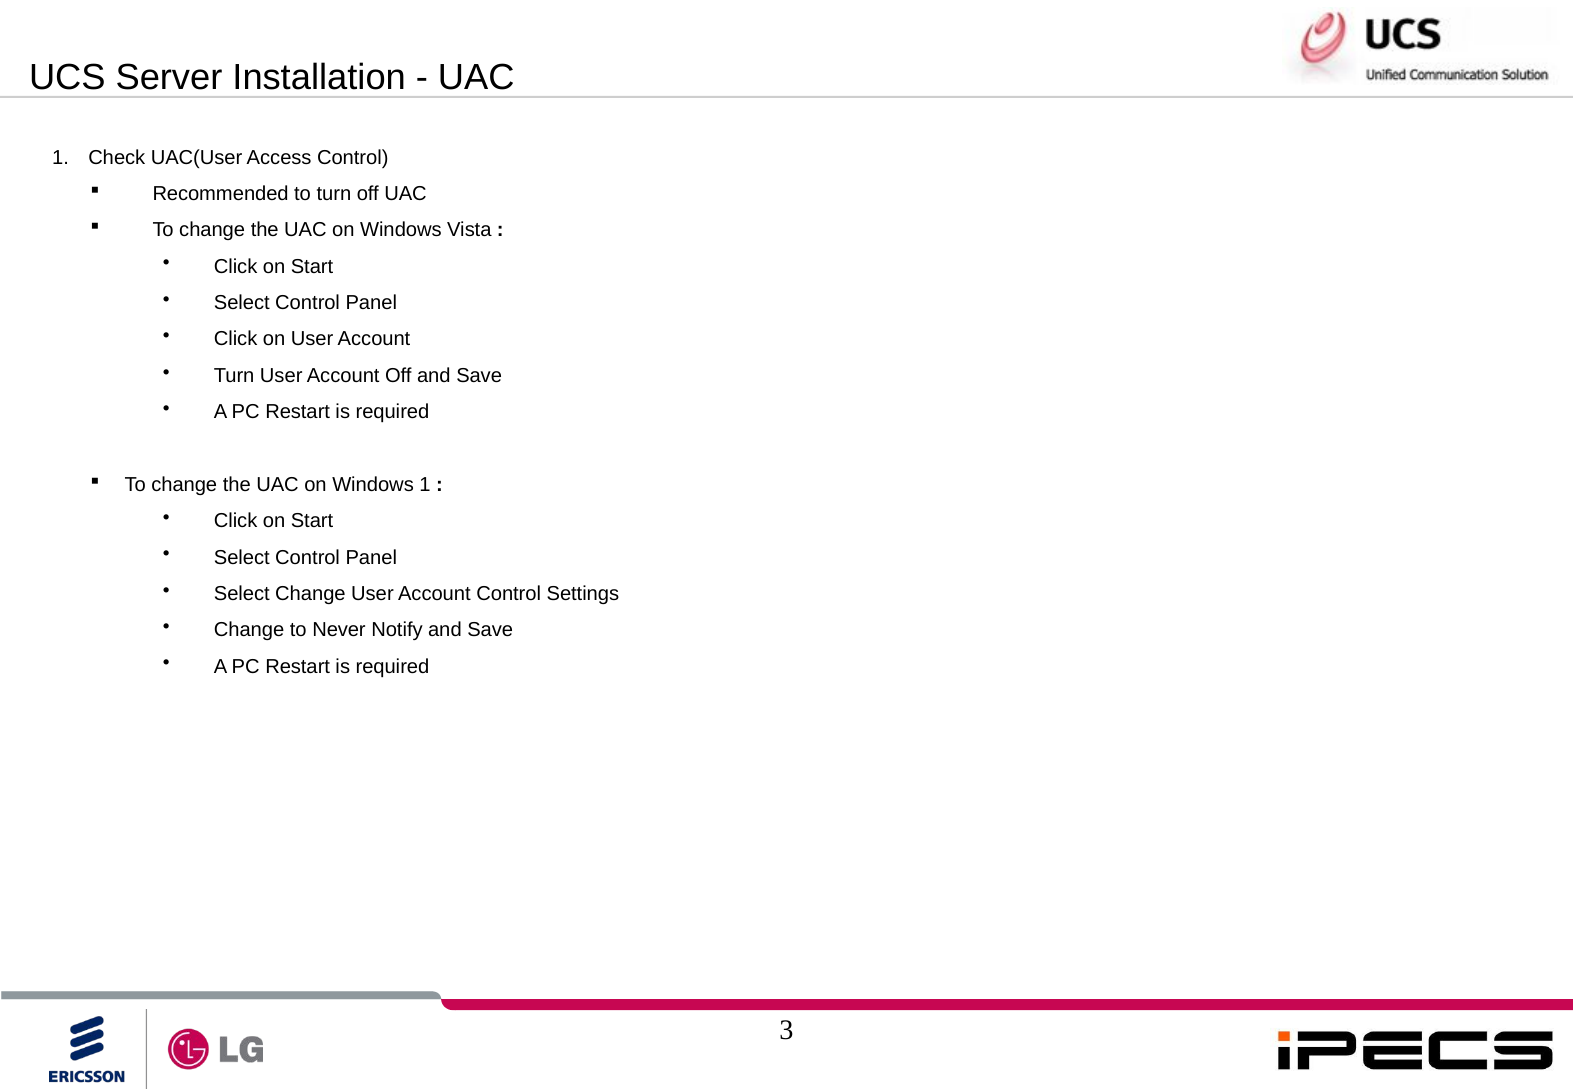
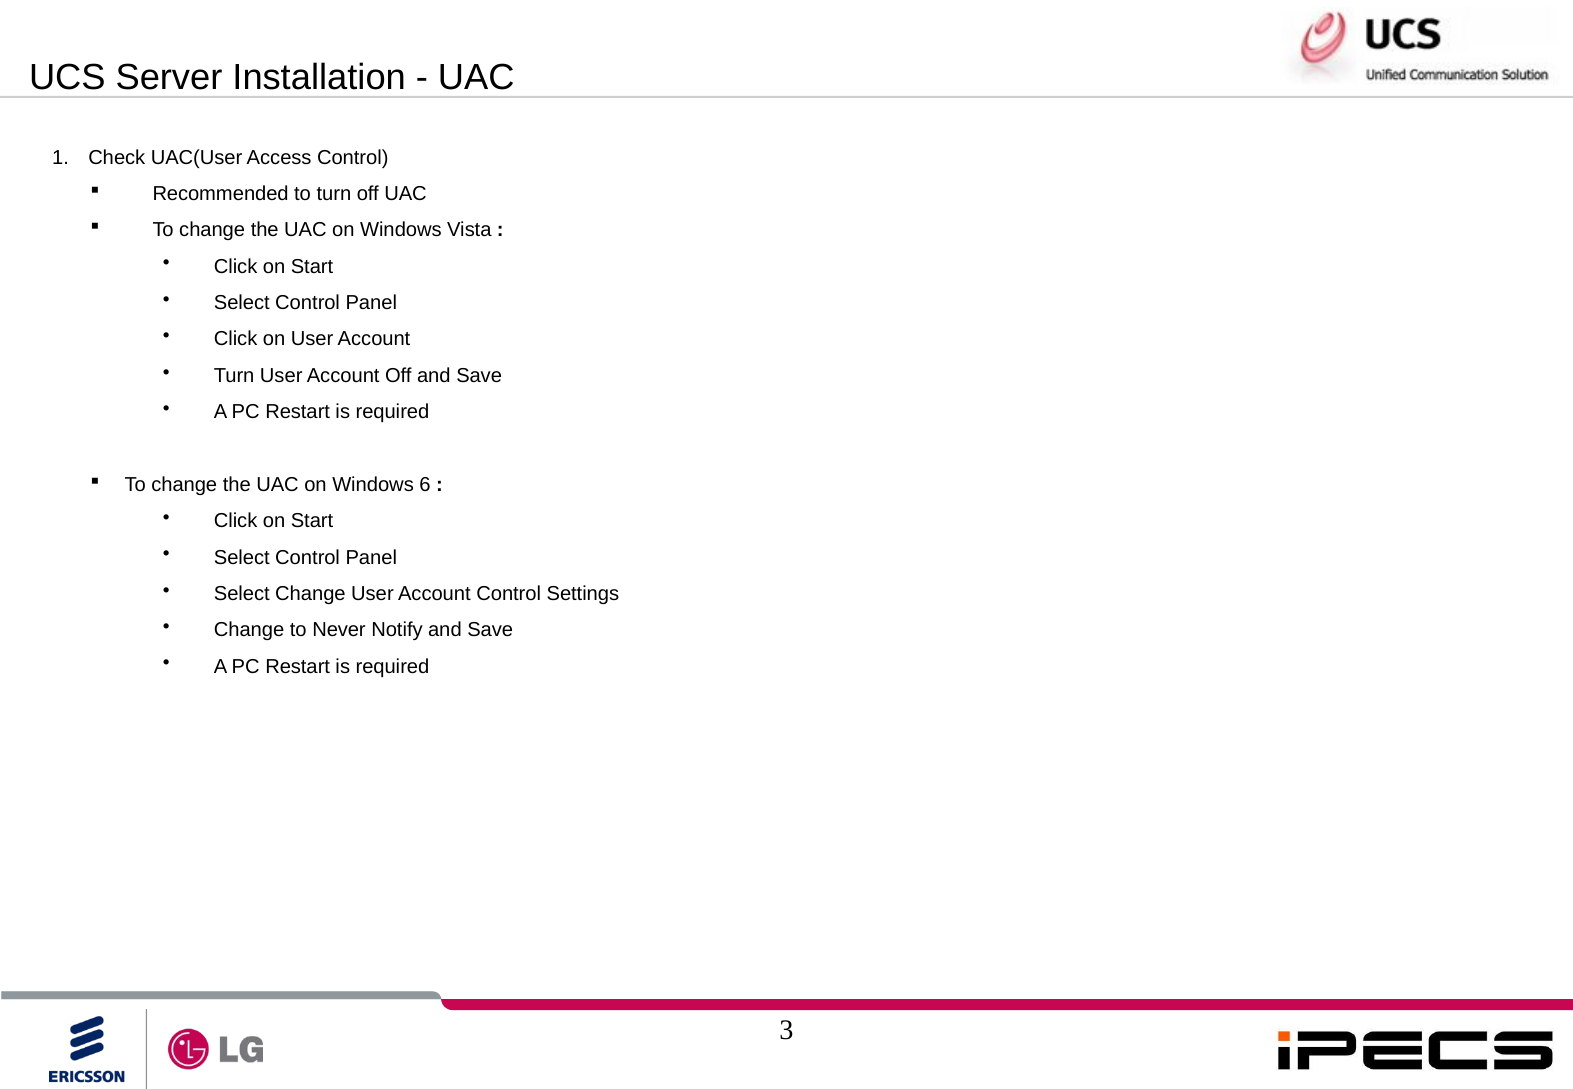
Windows 1: 1 -> 6 (425, 485)
